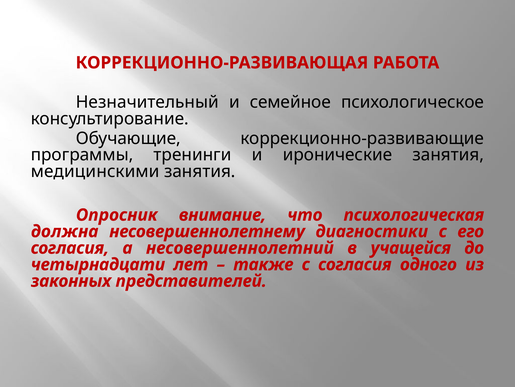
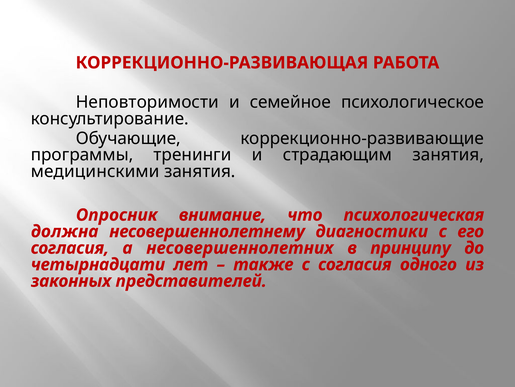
Незначительный: Незначительный -> Неповторимости (147, 102)
иронические: иронические -> страдающим (338, 155)
несовершеннолетний: несовершеннолетний -> несовершеннолетних (240, 248)
учащейся: учащейся -> принципу (411, 248)
